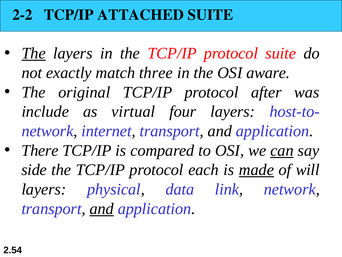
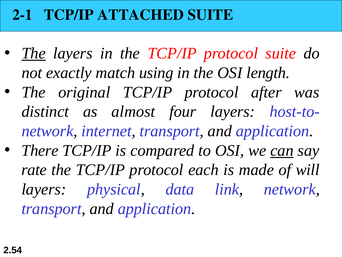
2-2: 2-2 -> 2-1 (22, 15)
three: three -> using (156, 73)
aware: aware -> length (268, 73)
include: include -> distinct (45, 111)
virtual: virtual -> almost (133, 111)
side: side -> rate (34, 170)
made underline: present -> none (256, 170)
and underline: present -> none (102, 208)
